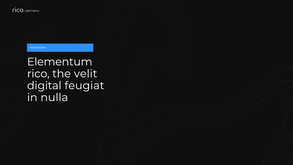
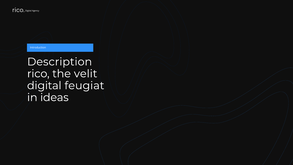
Elementum: Elementum -> Description (60, 62)
nulla: nulla -> ideas (54, 97)
